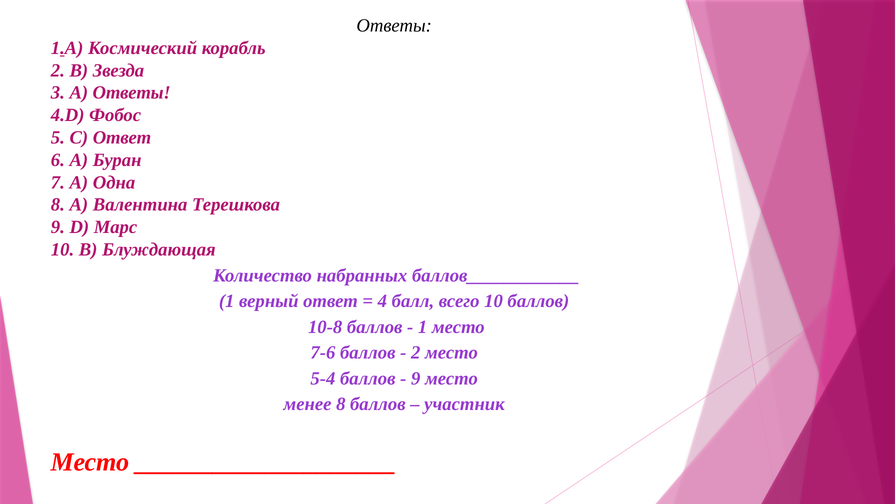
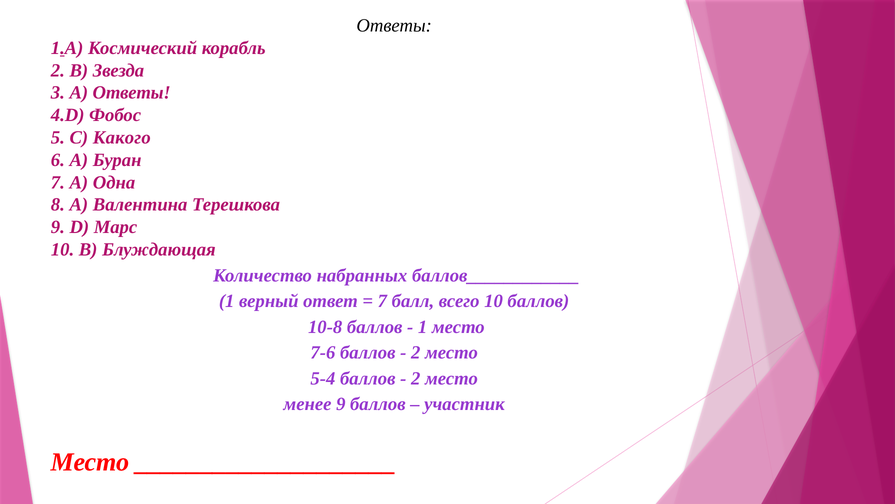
С Ответ: Ответ -> Какого (122, 137)
4: 4 -> 7 (382, 301)
9: 9 -> 2 (416, 378)
менее 8: 8 -> 9 (341, 404)
